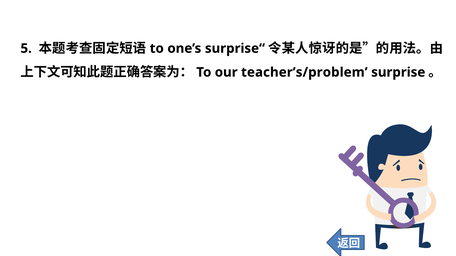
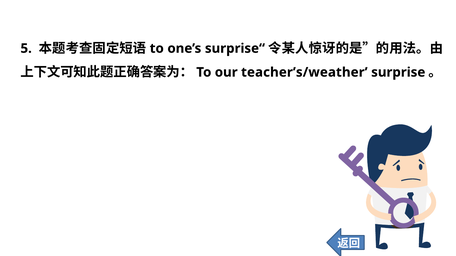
teacher’s/problem: teacher’s/problem -> teacher’s/weather (304, 72)
